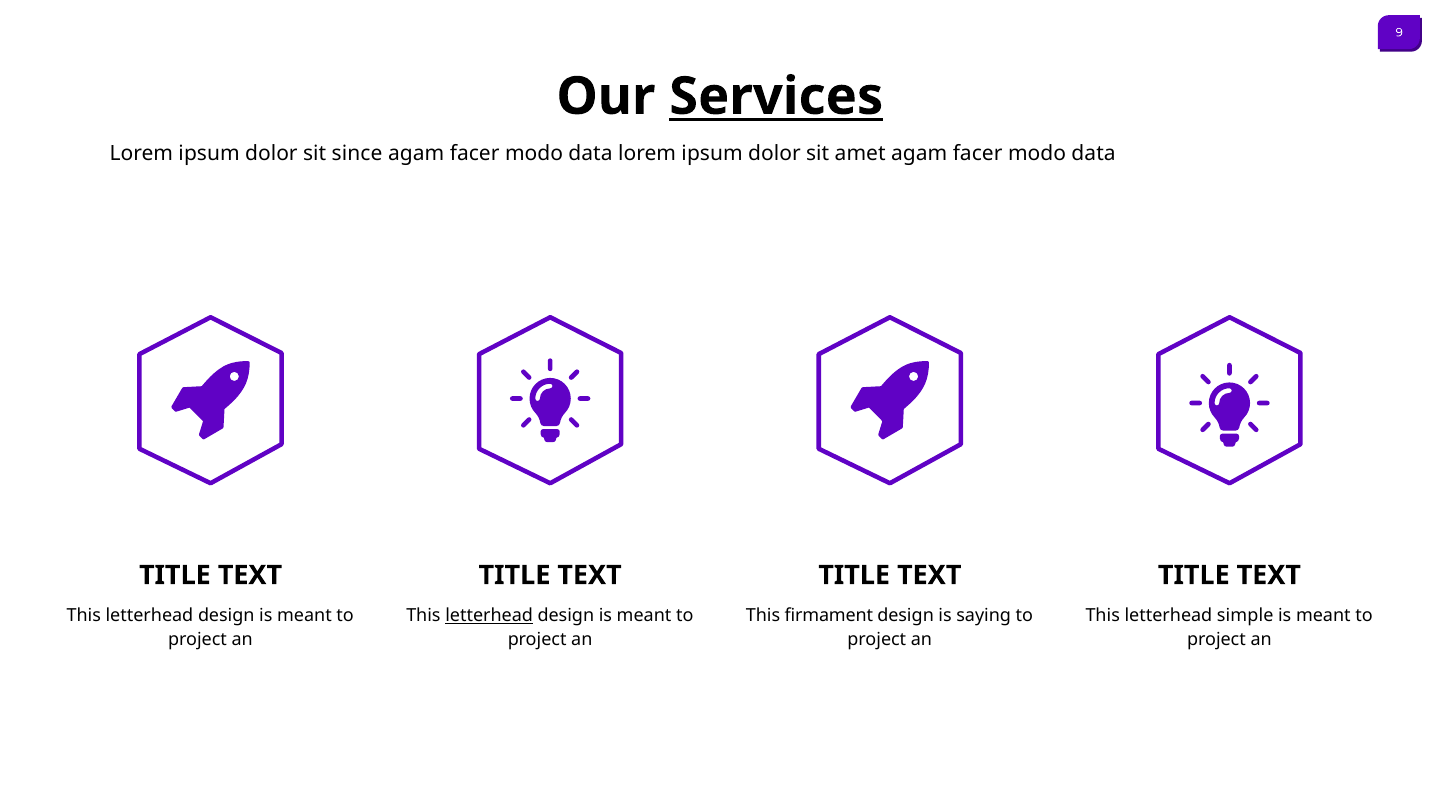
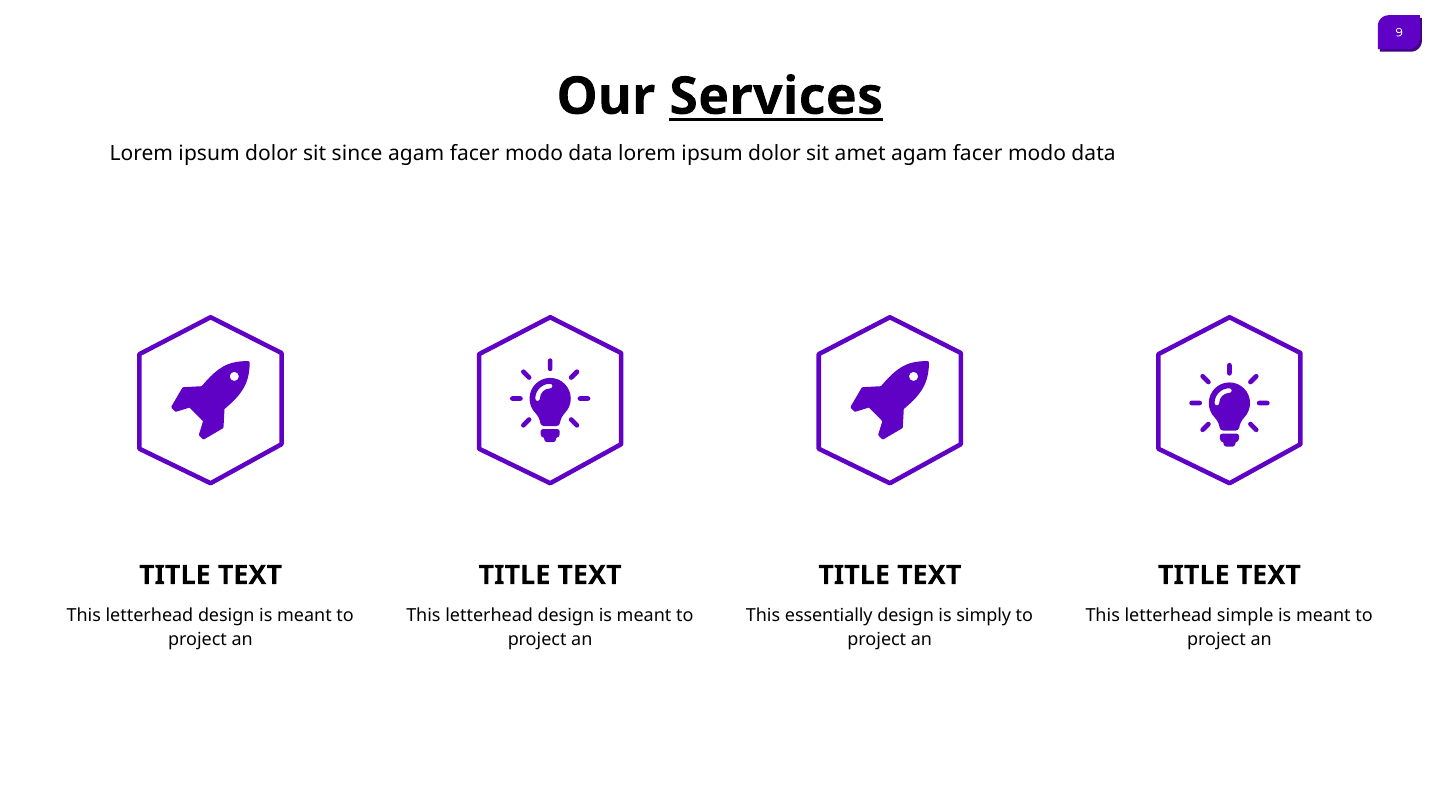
letterhead underline: present -> none (489, 616)
firmament: firmament -> essentially (829, 616)
saying: saying -> simply (984, 616)
